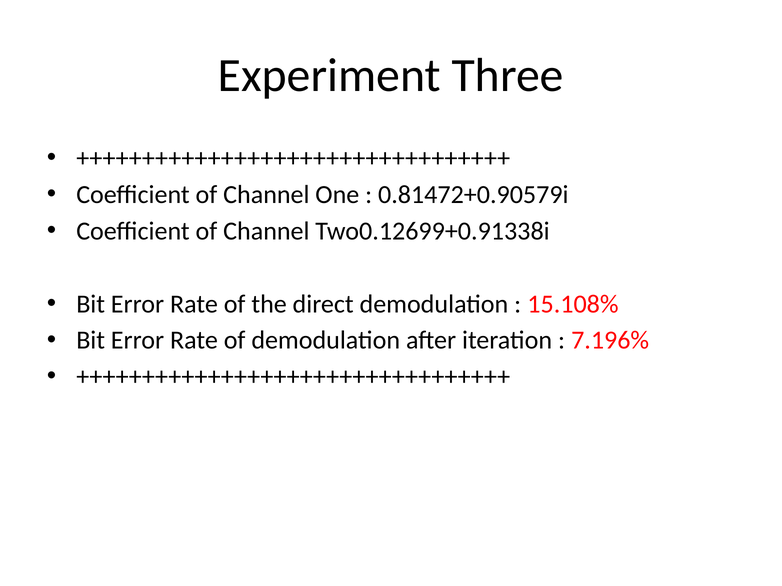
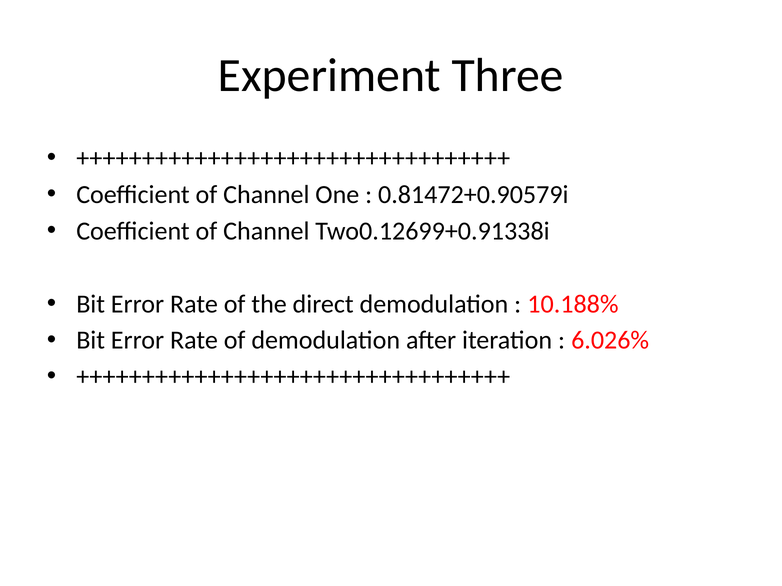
15.108%: 15.108% -> 10.188% (573, 304)
7.196%: 7.196% -> 6.026% (610, 341)
